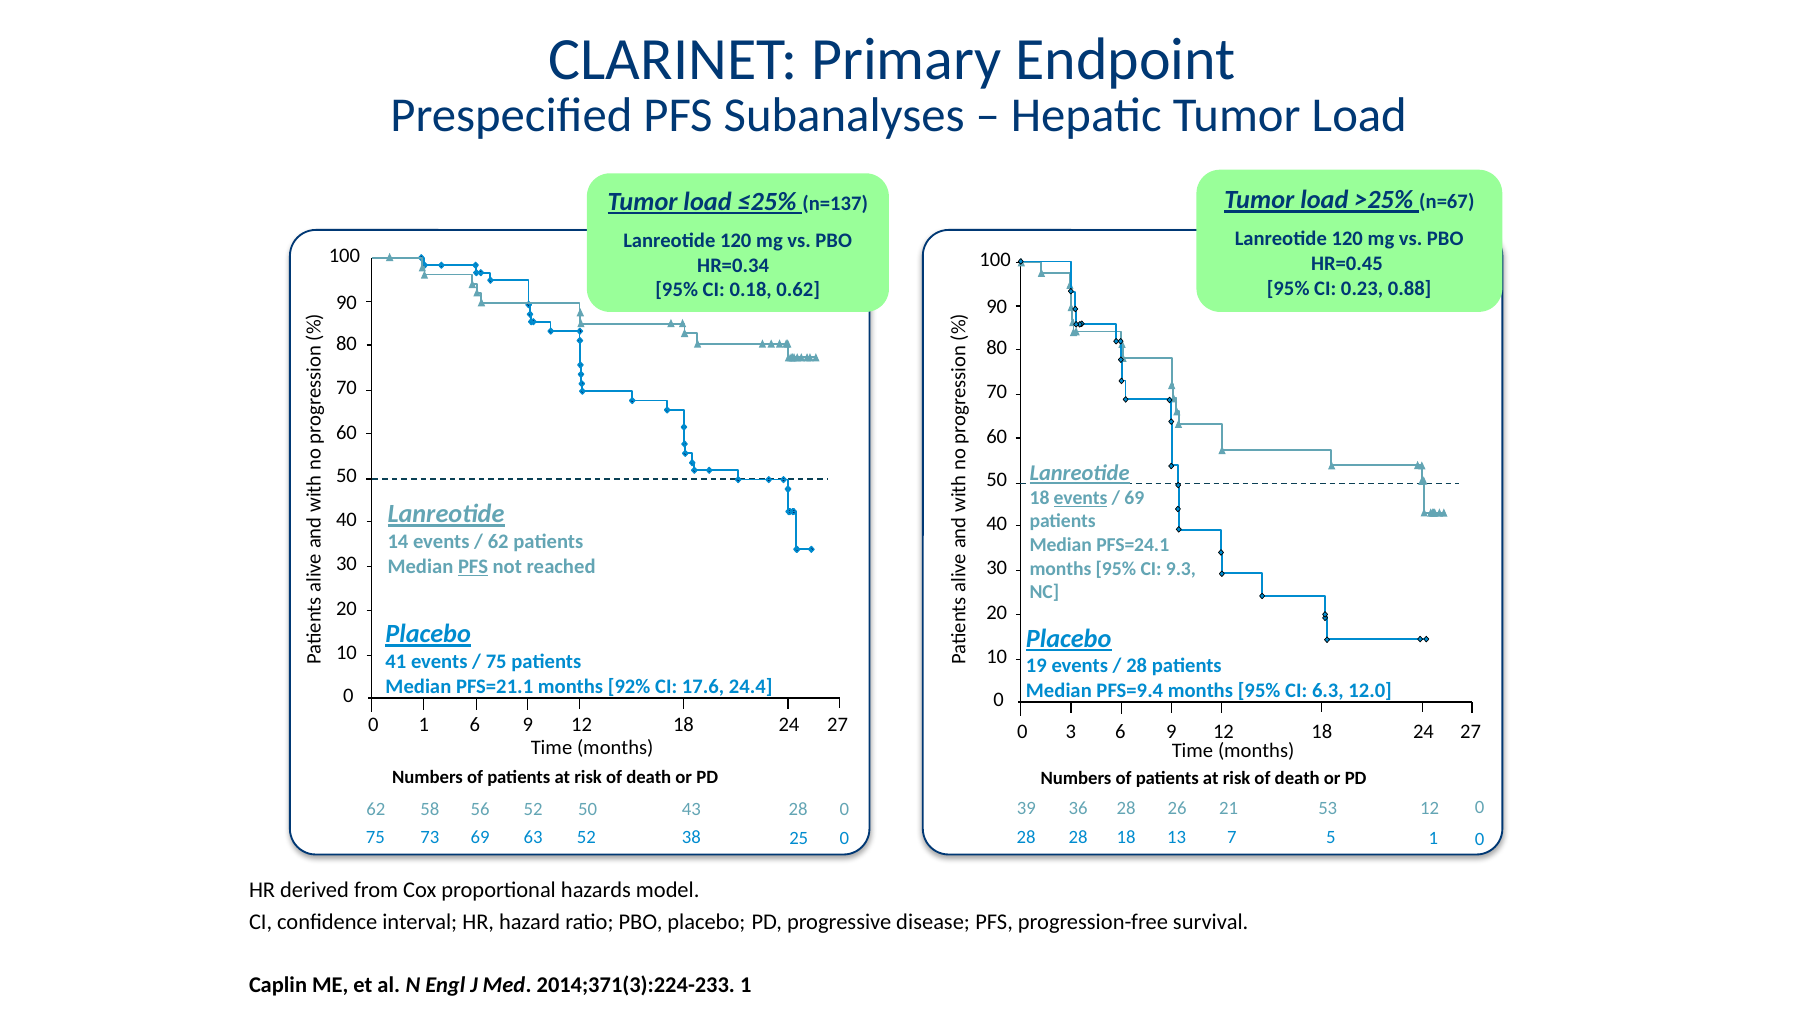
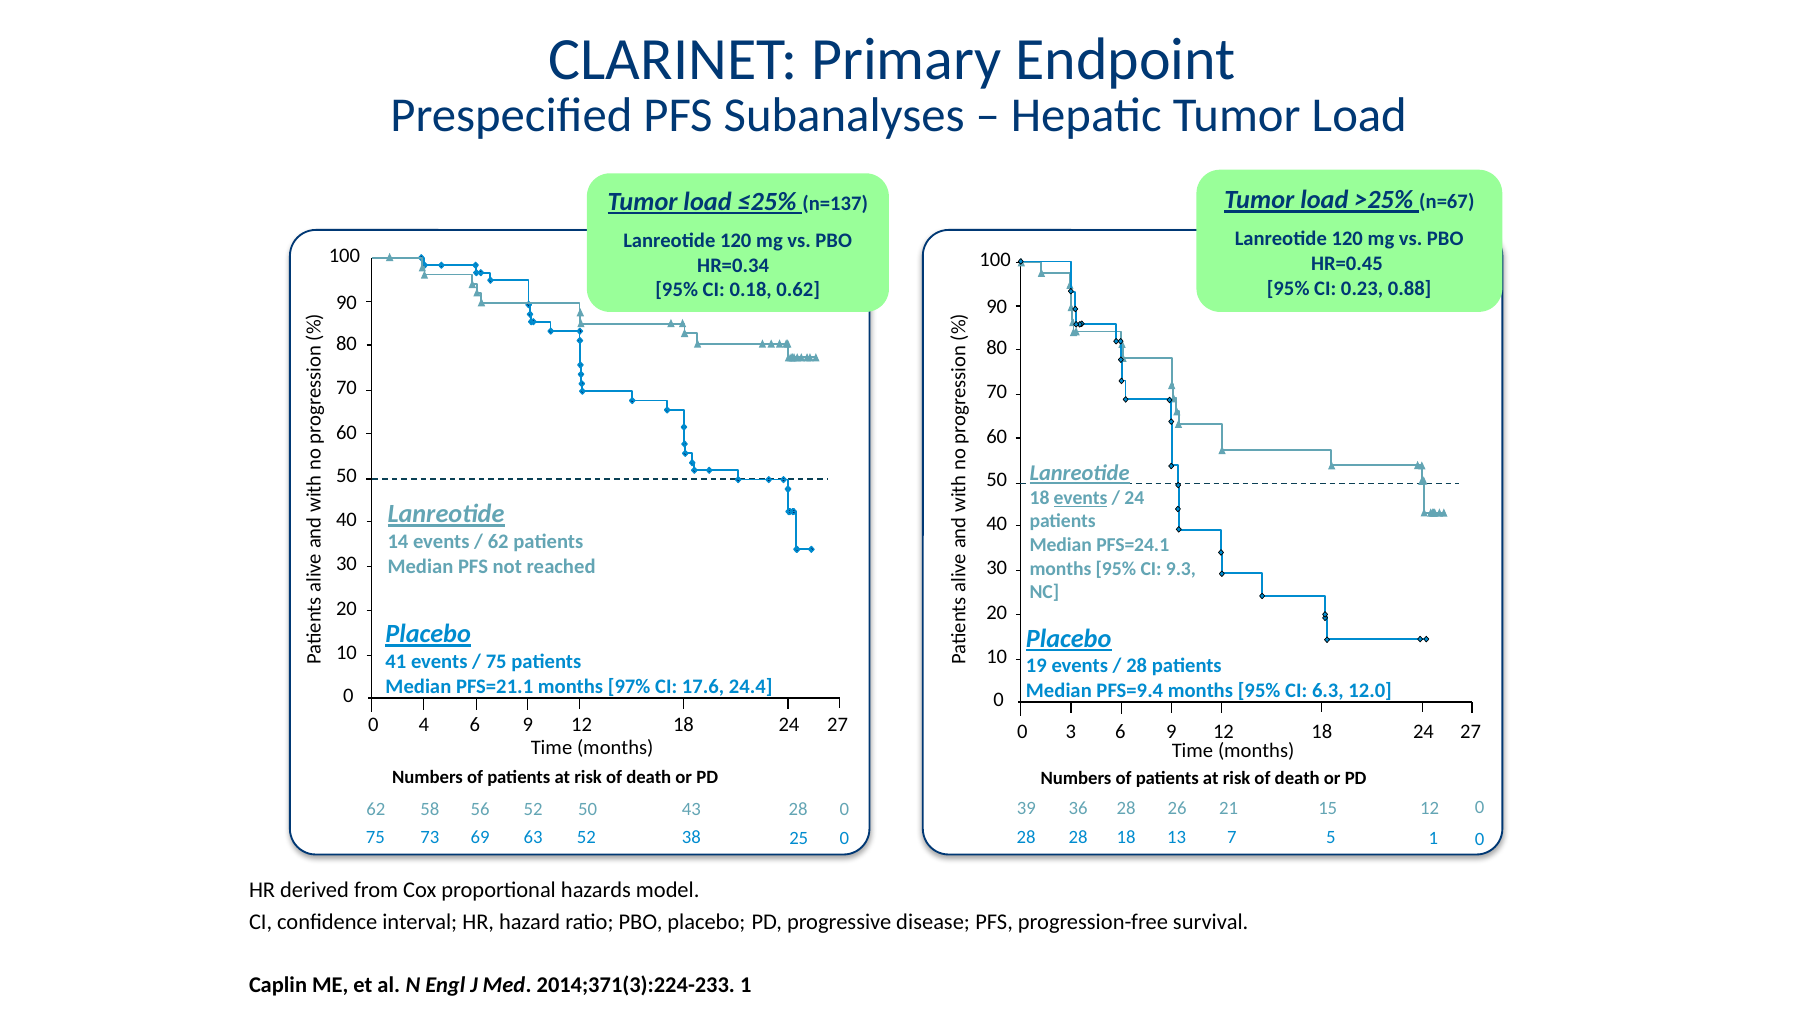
69: 69 -> 24 (1134, 498)
PFS underline: present -> none (473, 566)
92%: 92% -> 97% (629, 686)
0 1: 1 -> 4 (424, 724)
53: 53 -> 15 (1328, 809)
